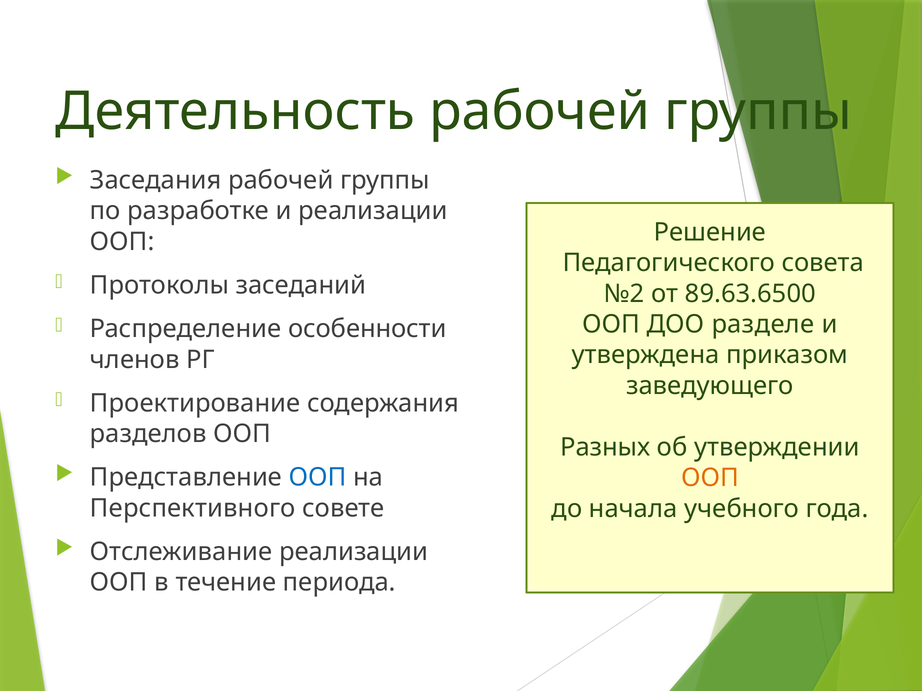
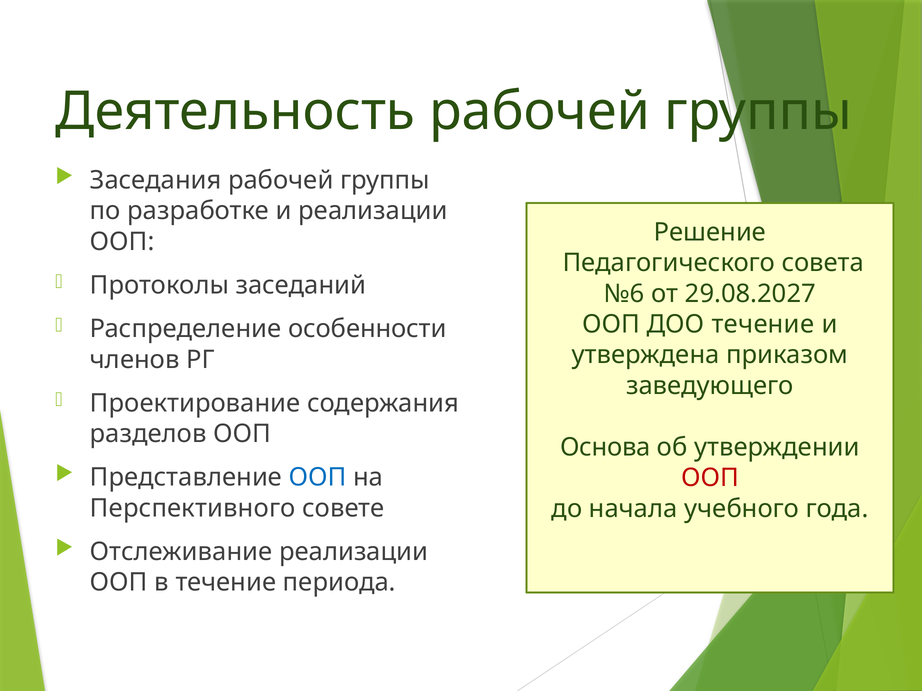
№2: №2 -> №6 (624, 294)
89.63.6500: 89.63.6500 -> 29.08.2027 (750, 294)
ДОО разделе: разделе -> течение (763, 325)
Разных: Разных -> Основа (605, 447)
ООП colour: orange -> red (710, 478)
